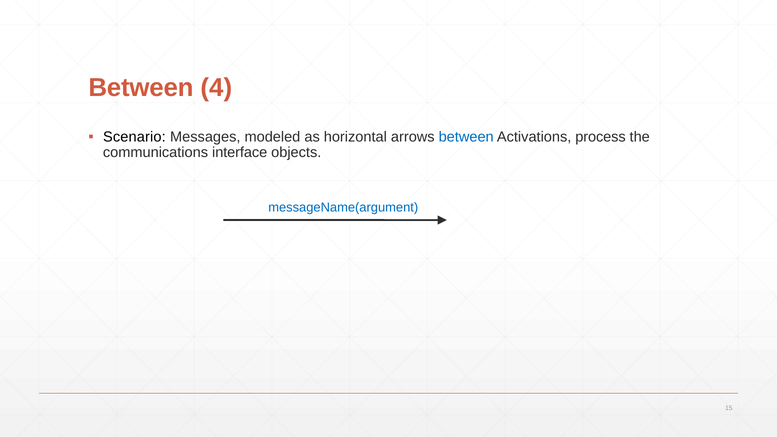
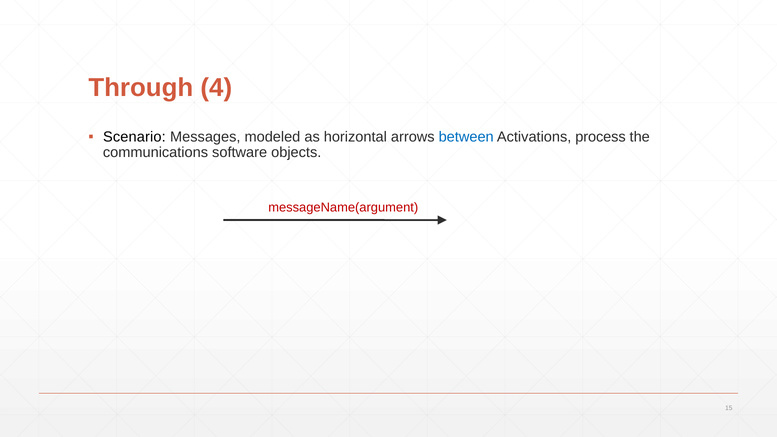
Between: Between -> Through (141, 88)
interface: interface -> software (240, 153)
messageName(argument colour: blue -> red (343, 207)
